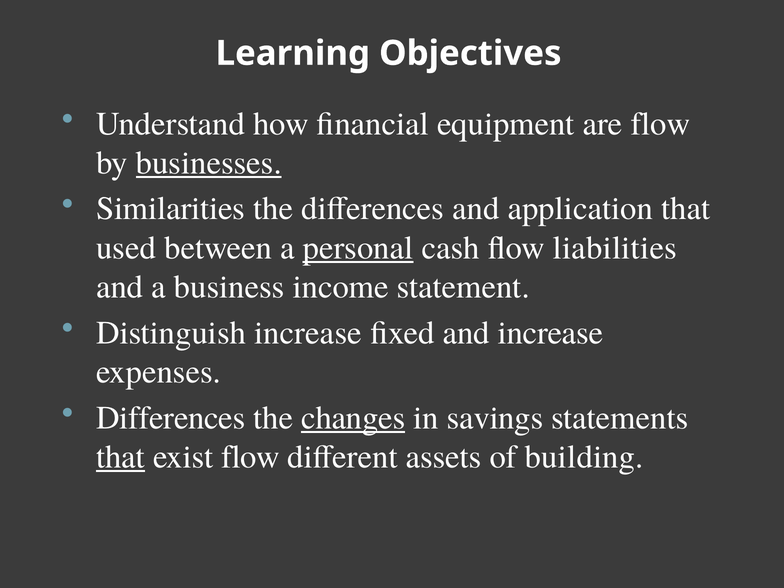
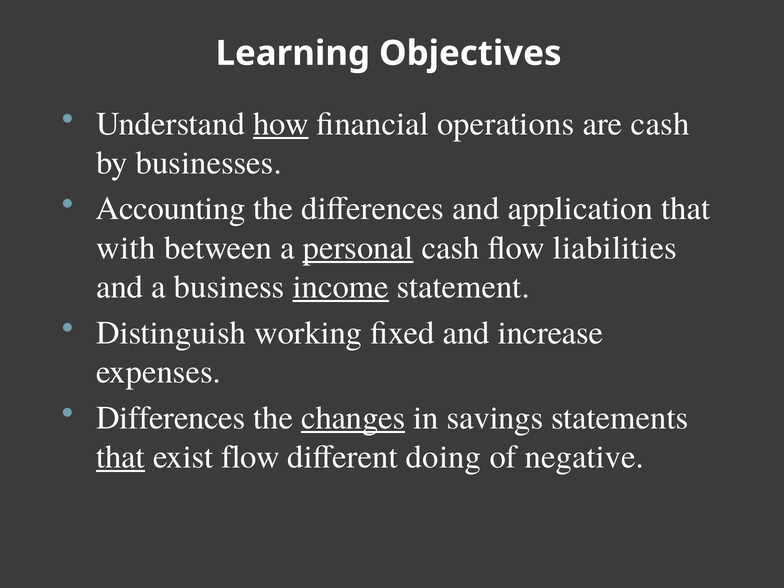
how underline: none -> present (281, 124)
equipment: equipment -> operations (506, 124)
are flow: flow -> cash (660, 124)
businesses underline: present -> none (209, 163)
Similarities: Similarities -> Accounting (171, 209)
used: used -> with (126, 248)
income underline: none -> present (341, 287)
Distinguish increase: increase -> working (308, 333)
assets: assets -> doing (444, 457)
building: building -> negative (584, 457)
